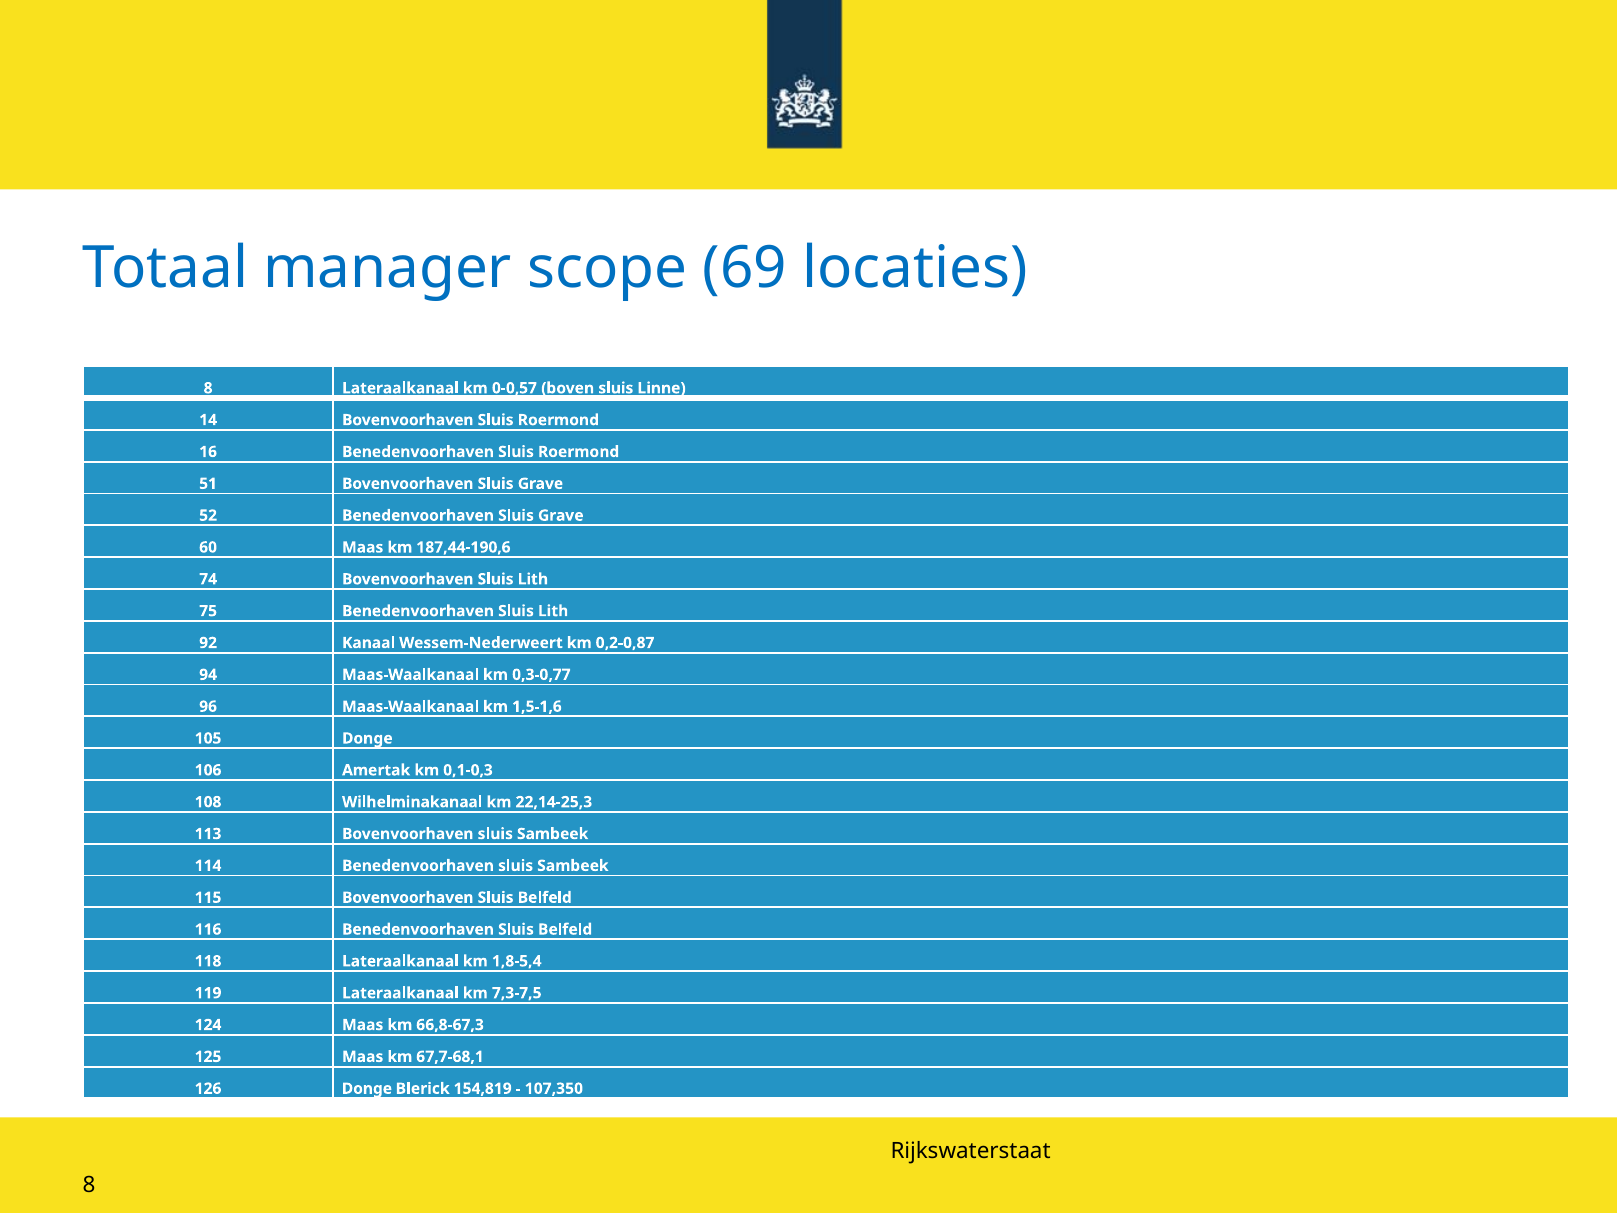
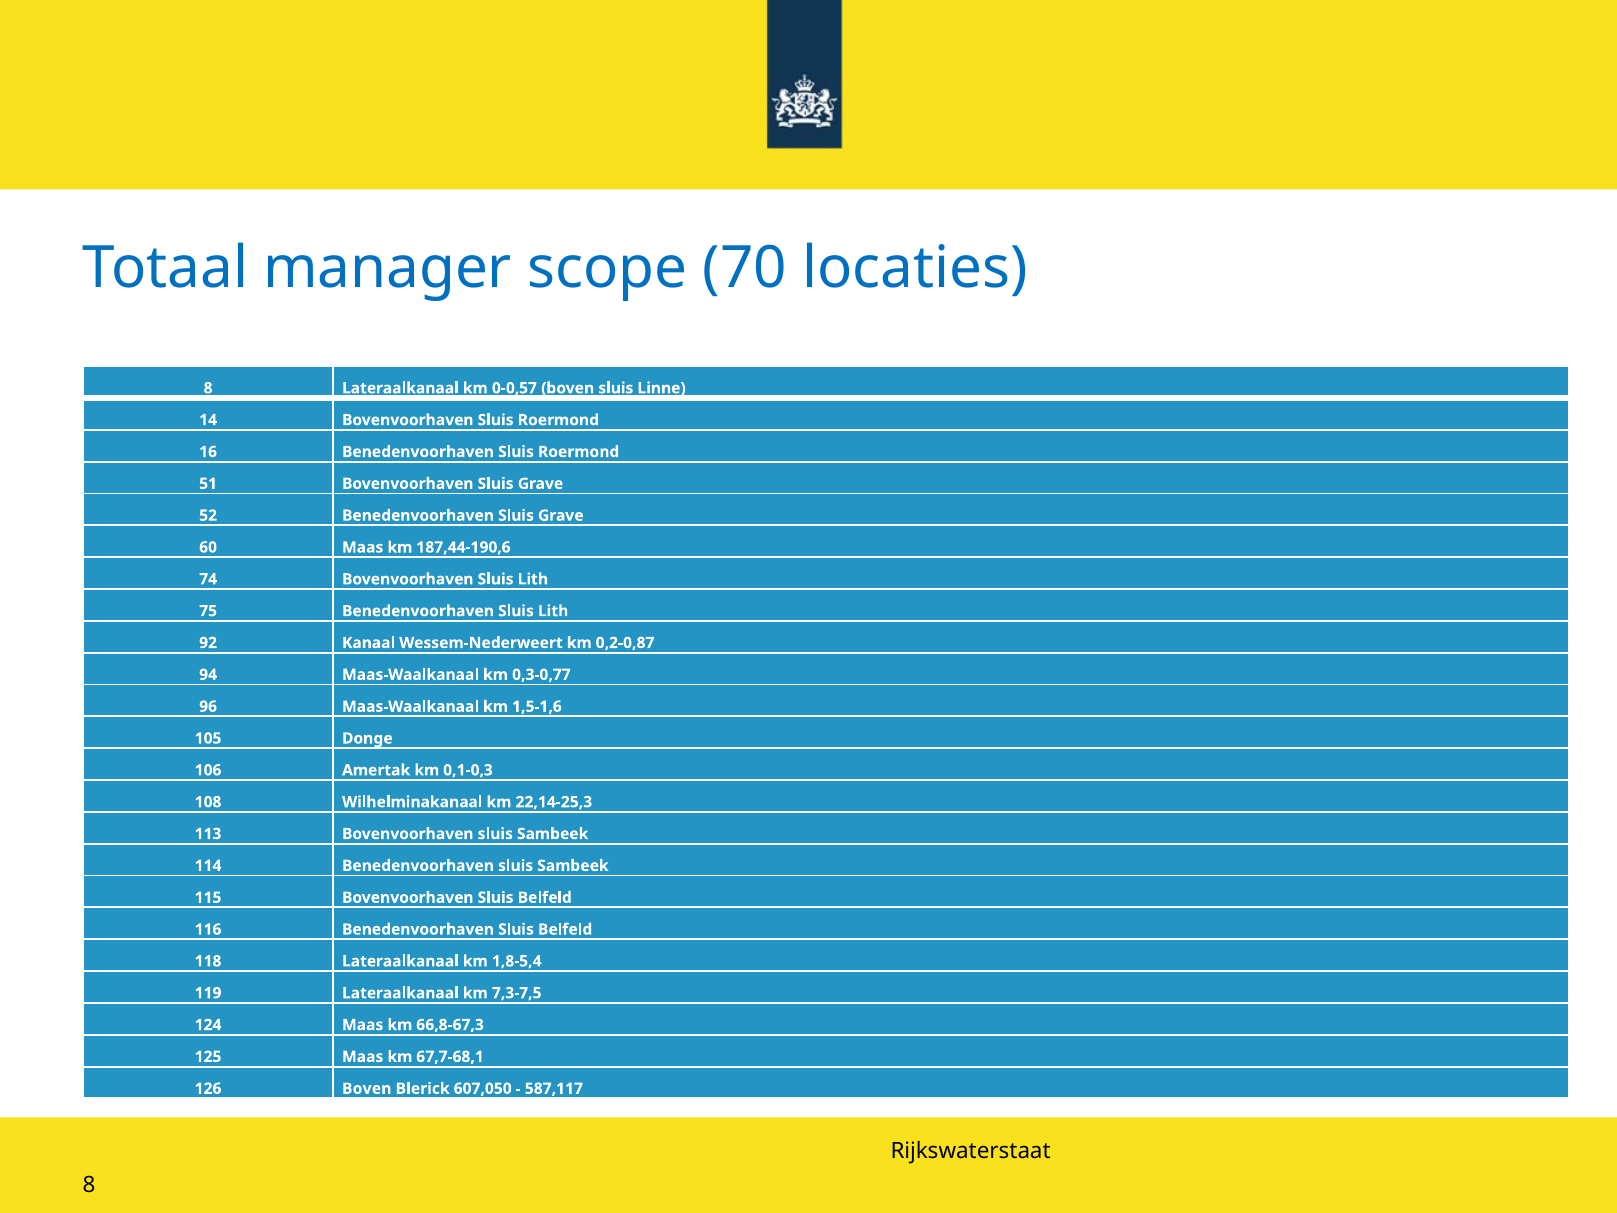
69: 69 -> 70 (745, 268)
Donge: Donge -> Boven (367, 1088)
154,819: 154,819 -> 607,050 (483, 1088)
107,350: 107,350 -> 587,117 (554, 1088)
